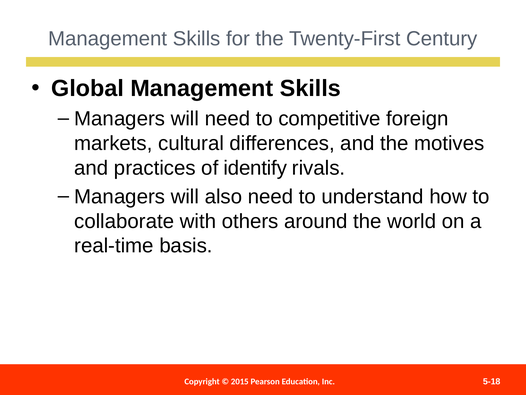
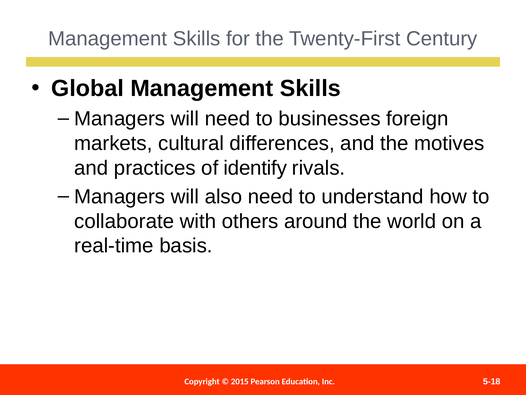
competitive: competitive -> businesses (330, 119)
